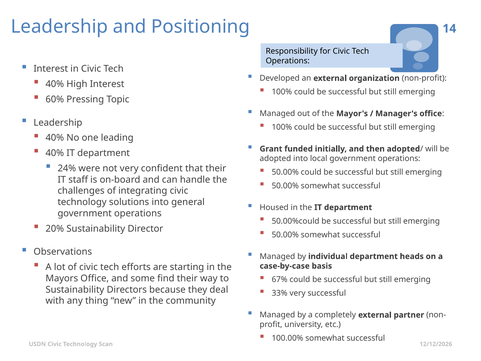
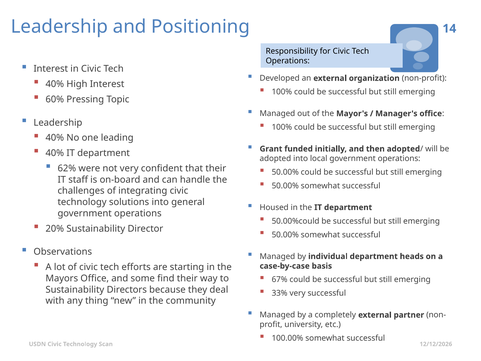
24%: 24% -> 62% (67, 168)
